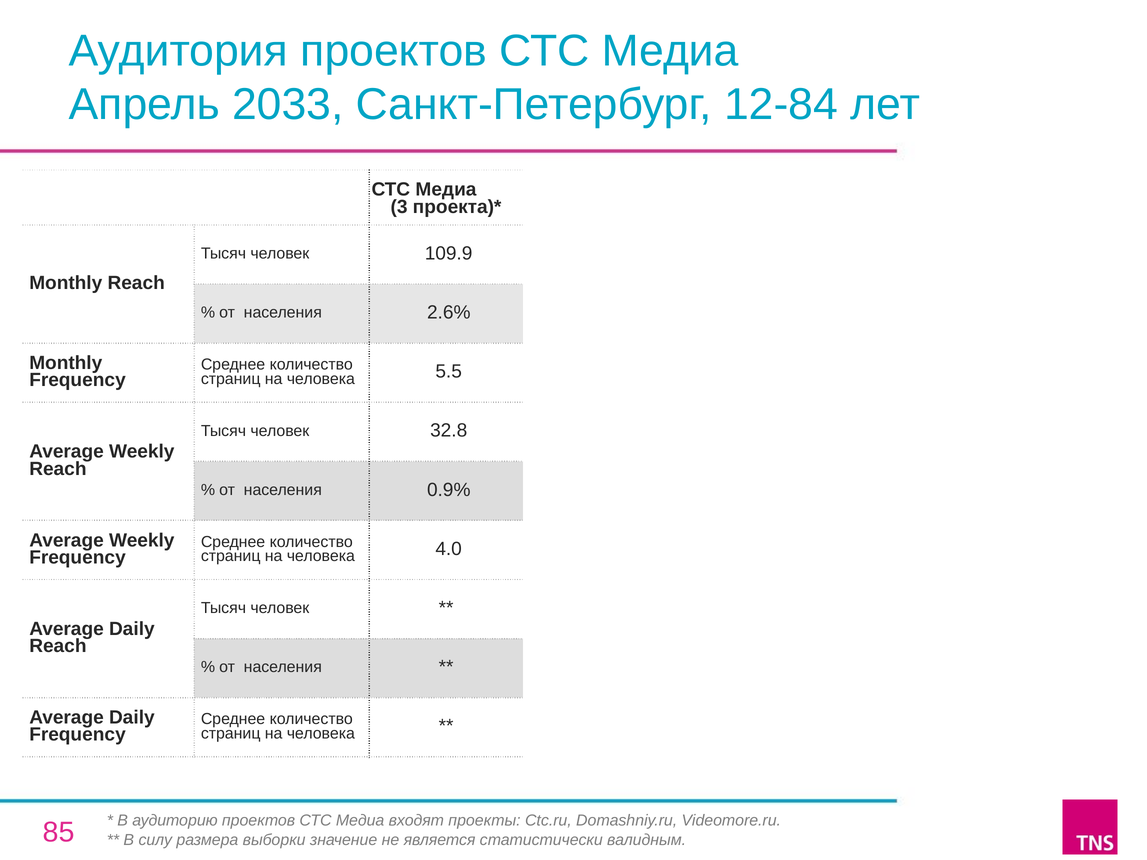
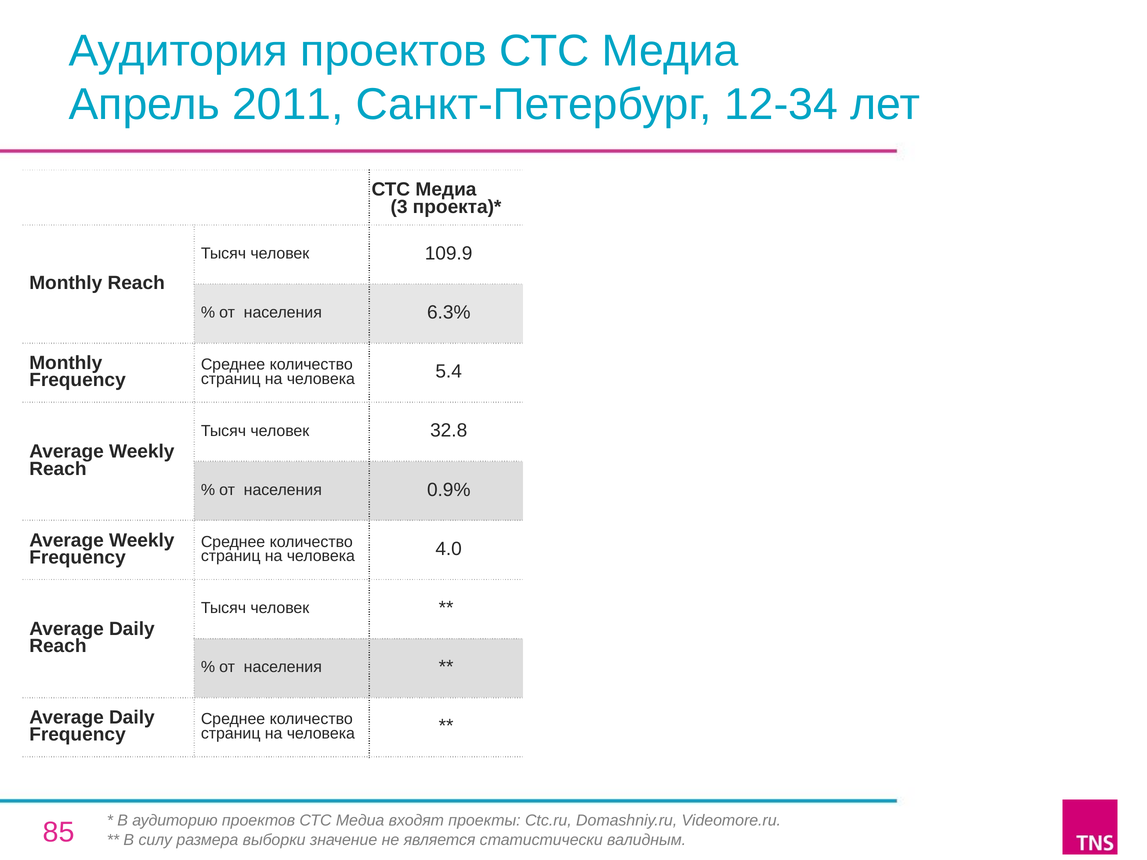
2033: 2033 -> 2011 (288, 104)
12-84: 12-84 -> 12-34 (781, 104)
2.6%: 2.6% -> 6.3% (449, 313)
5.5: 5.5 -> 5.4 (449, 372)
